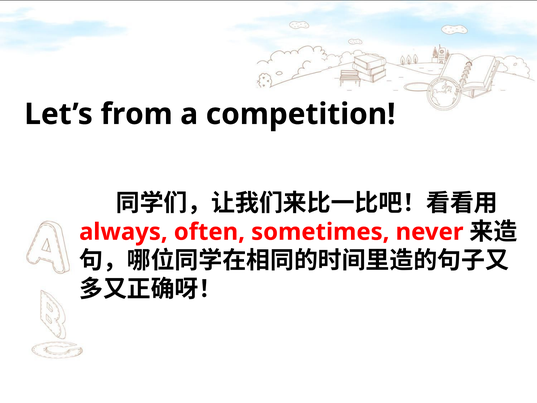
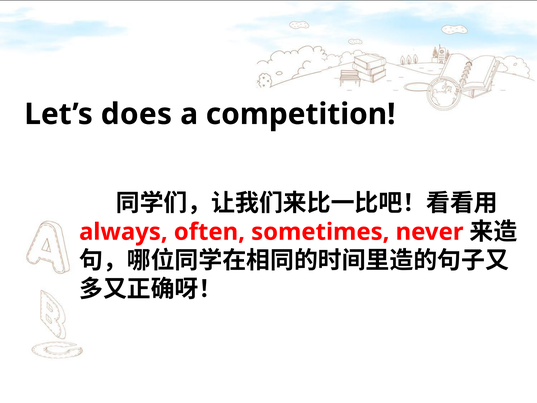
from: from -> does (136, 114)
